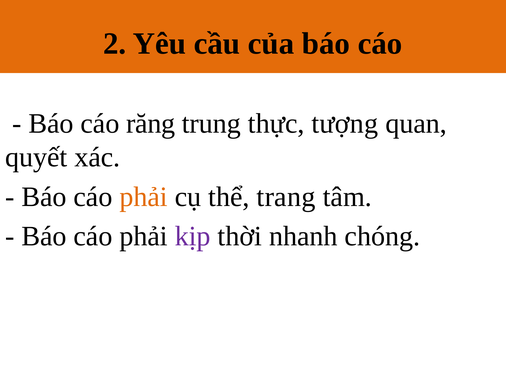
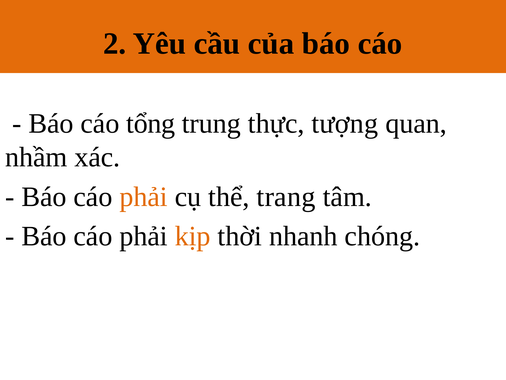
răng: răng -> tổng (151, 123)
quyết: quyết -> nhầm (36, 157)
kịp colour: purple -> orange (193, 236)
